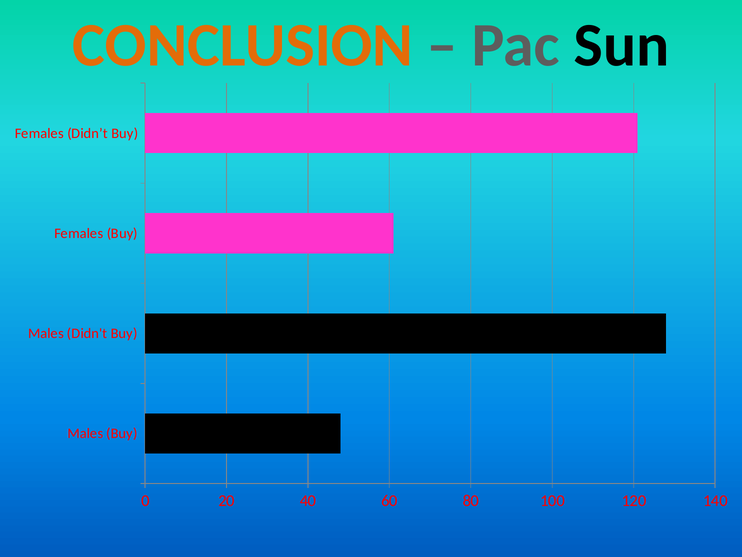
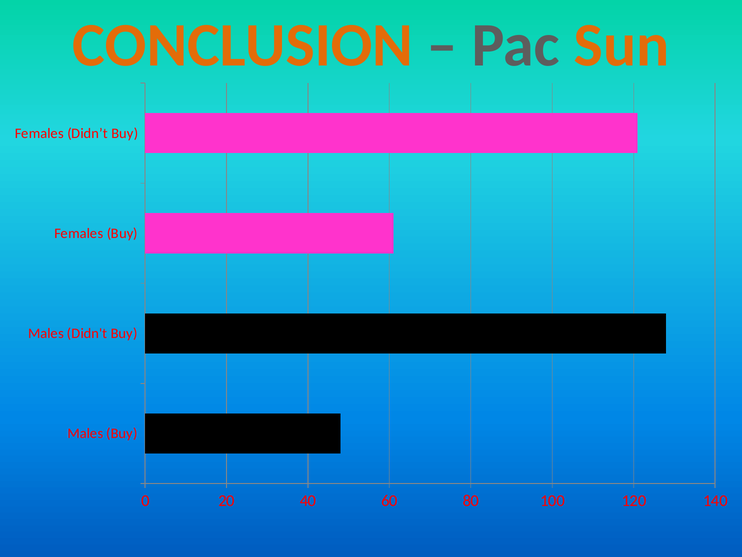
Sun colour: black -> orange (622, 45)
